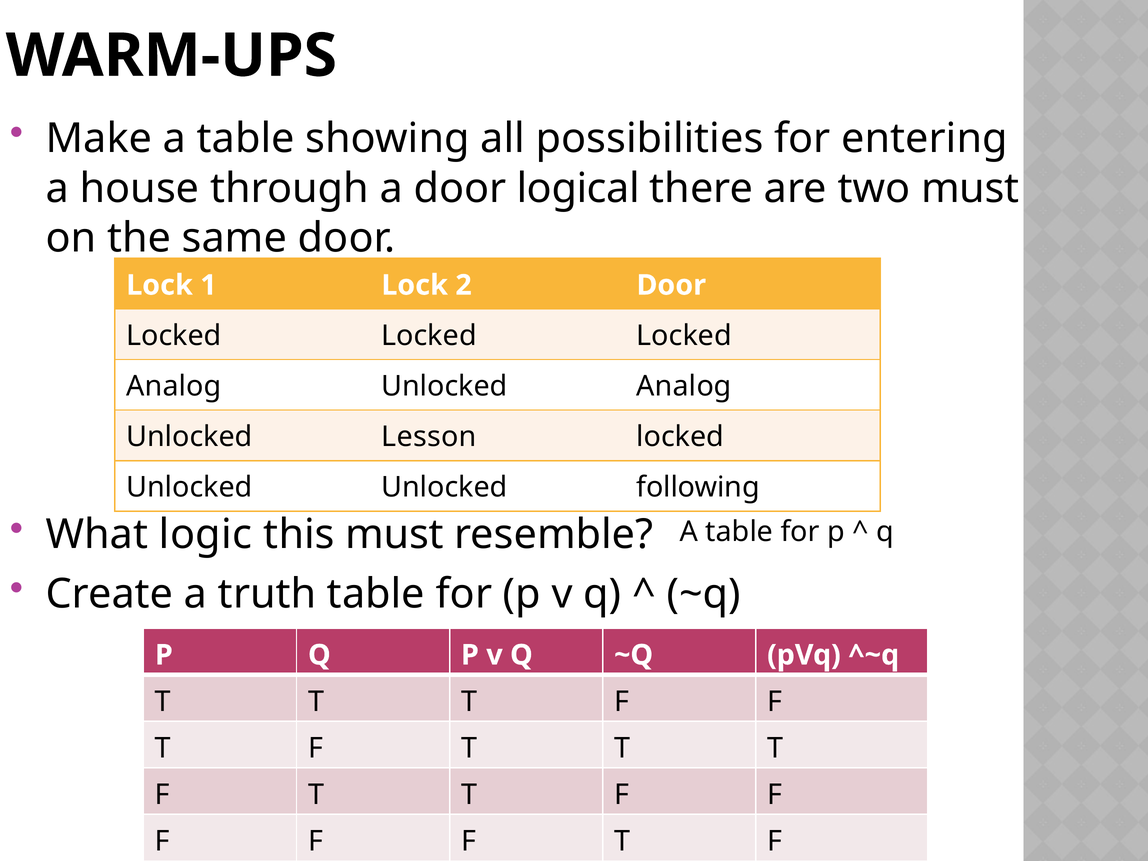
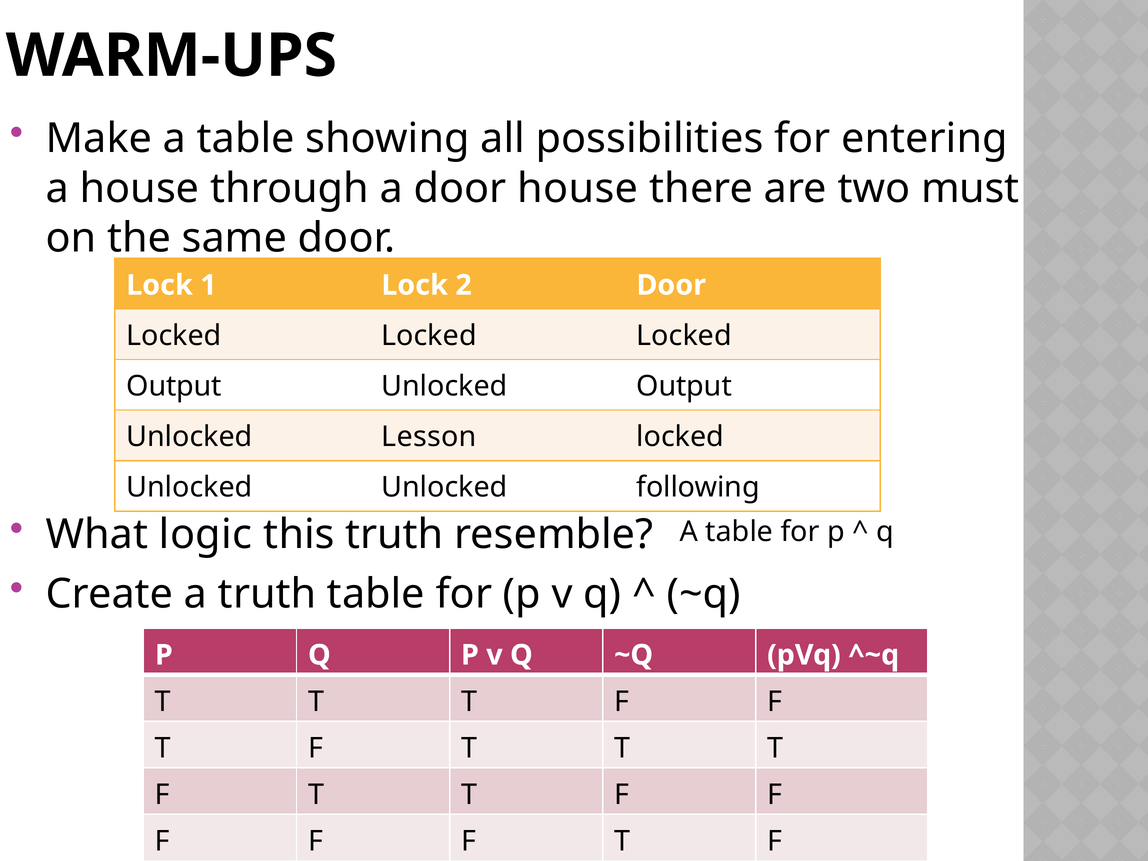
door logical: logical -> house (578, 188)
Analog: Analog -> Output (174, 386)
Unlocked Analog: Analog -> Output (684, 386)
this must: must -> truth (394, 535)
